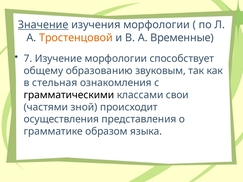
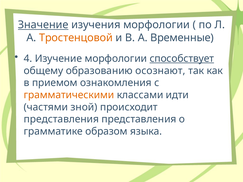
7: 7 -> 4 (28, 59)
способствует underline: none -> present (182, 59)
звуковым: звуковым -> осознают (160, 71)
стельная: стельная -> приемом (55, 83)
грамматическими colour: black -> orange (69, 95)
свои: свои -> идти (177, 95)
осуществления: осуществления -> представления (61, 119)
